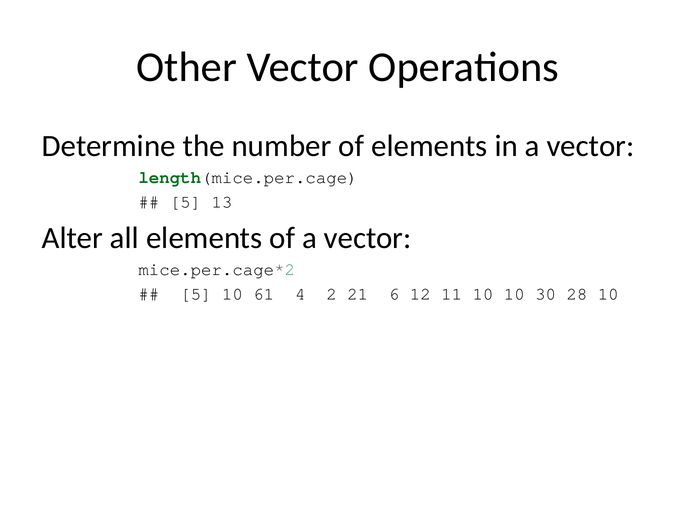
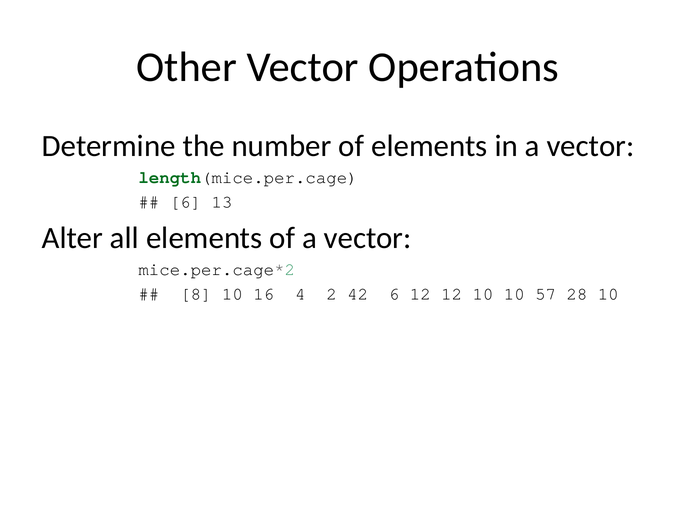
5: 5 -> 6 (185, 202)
5: 5 -> 8 (196, 294)
61: 61 -> 16 (264, 294)
21: 21 -> 42 (358, 294)
12 11: 11 -> 12 (452, 294)
30: 30 -> 57 (546, 294)
